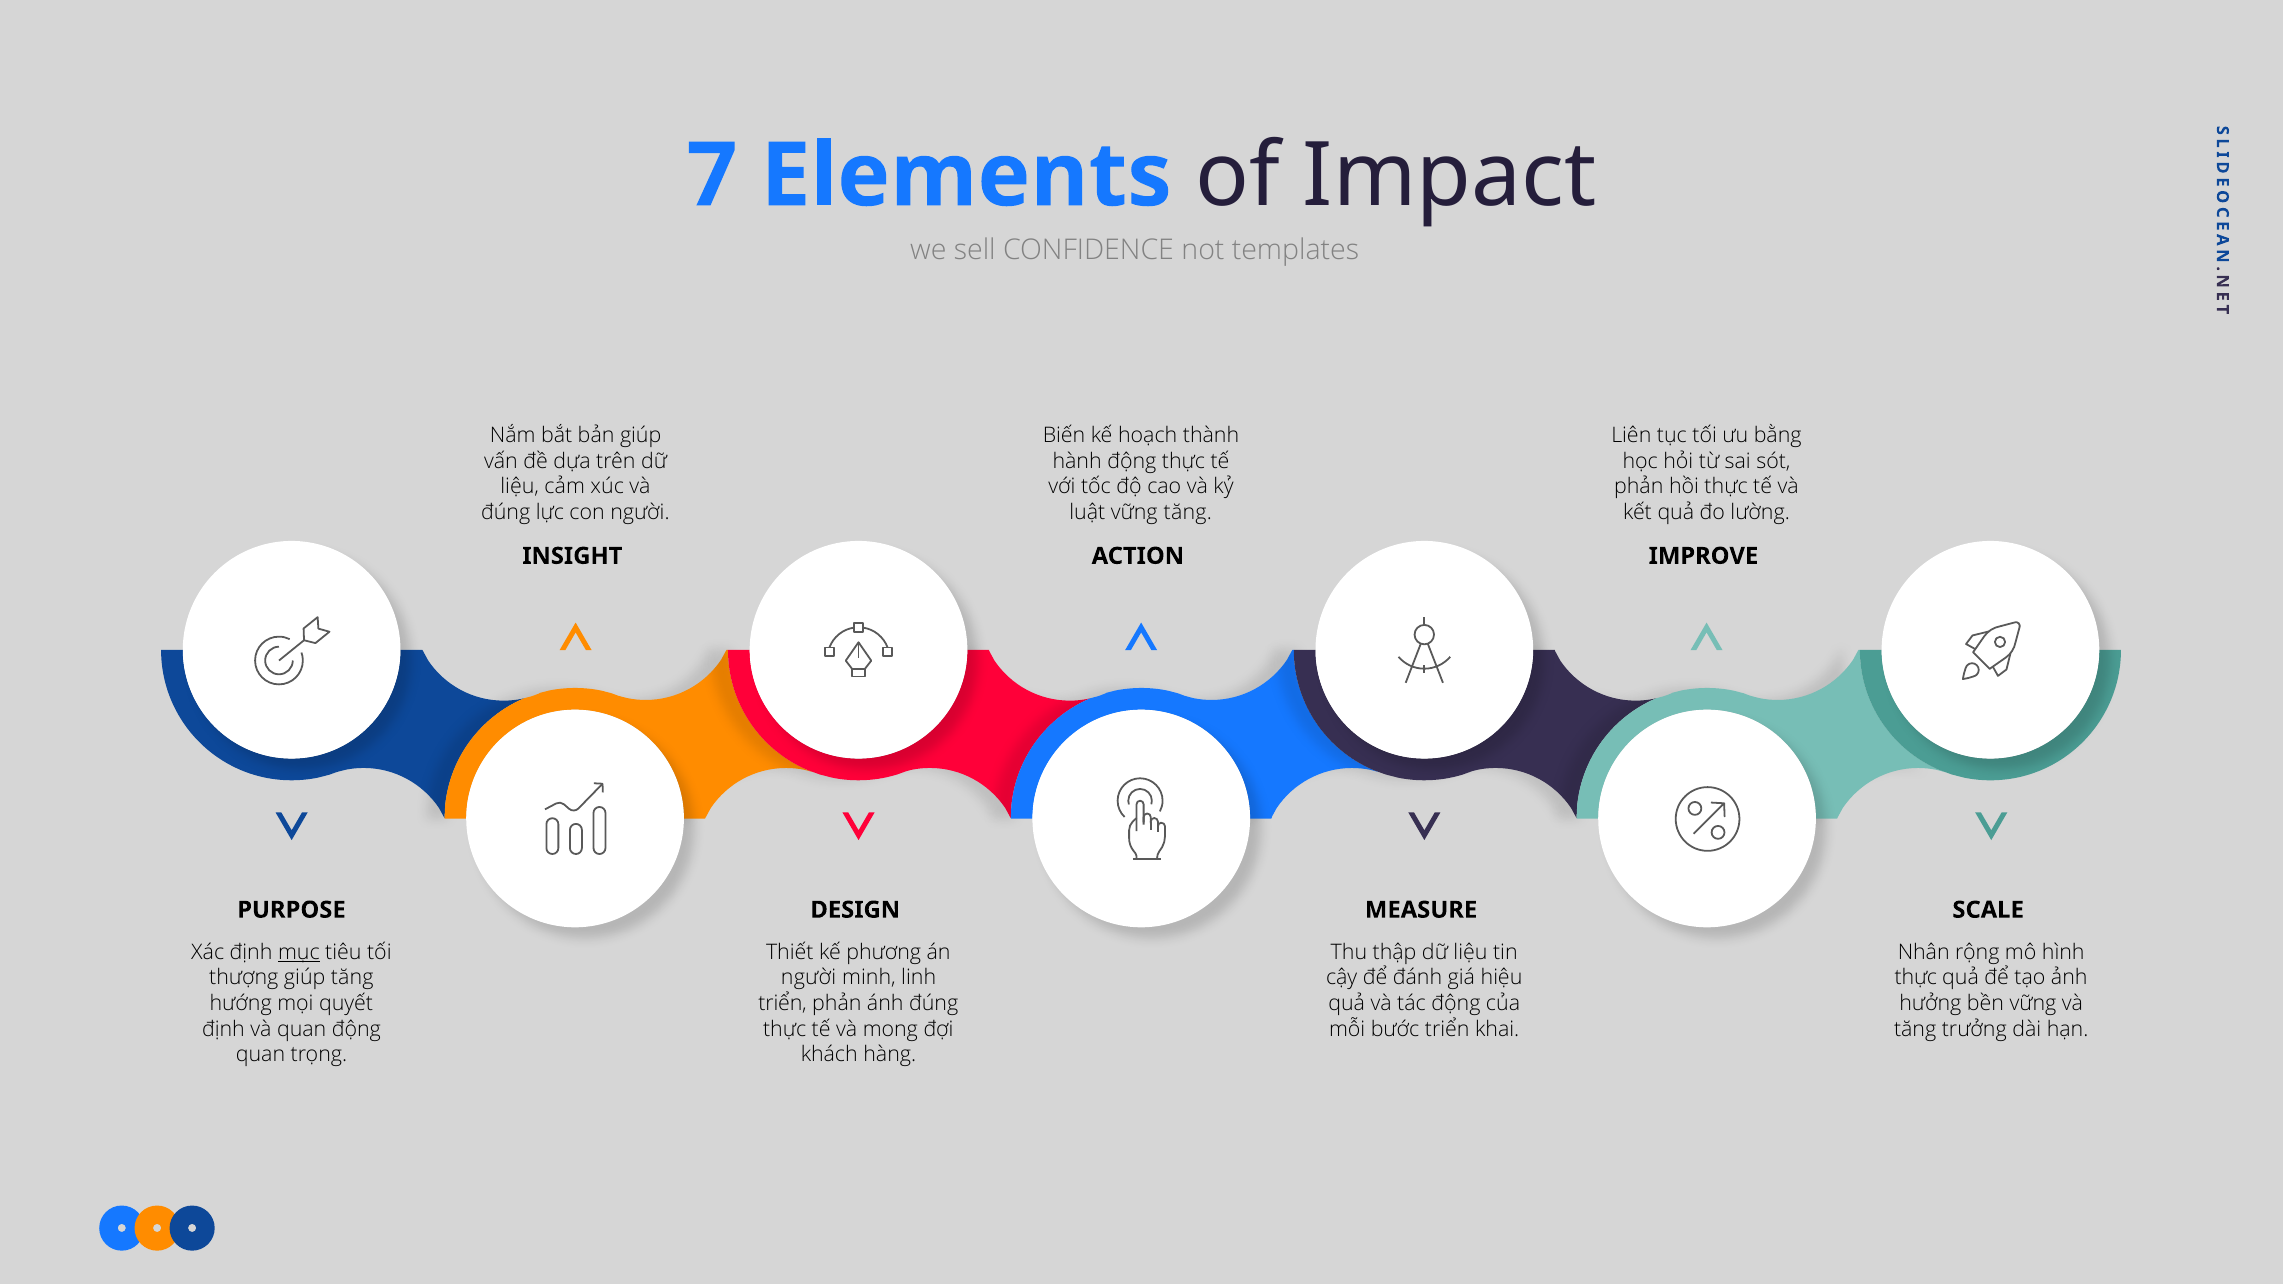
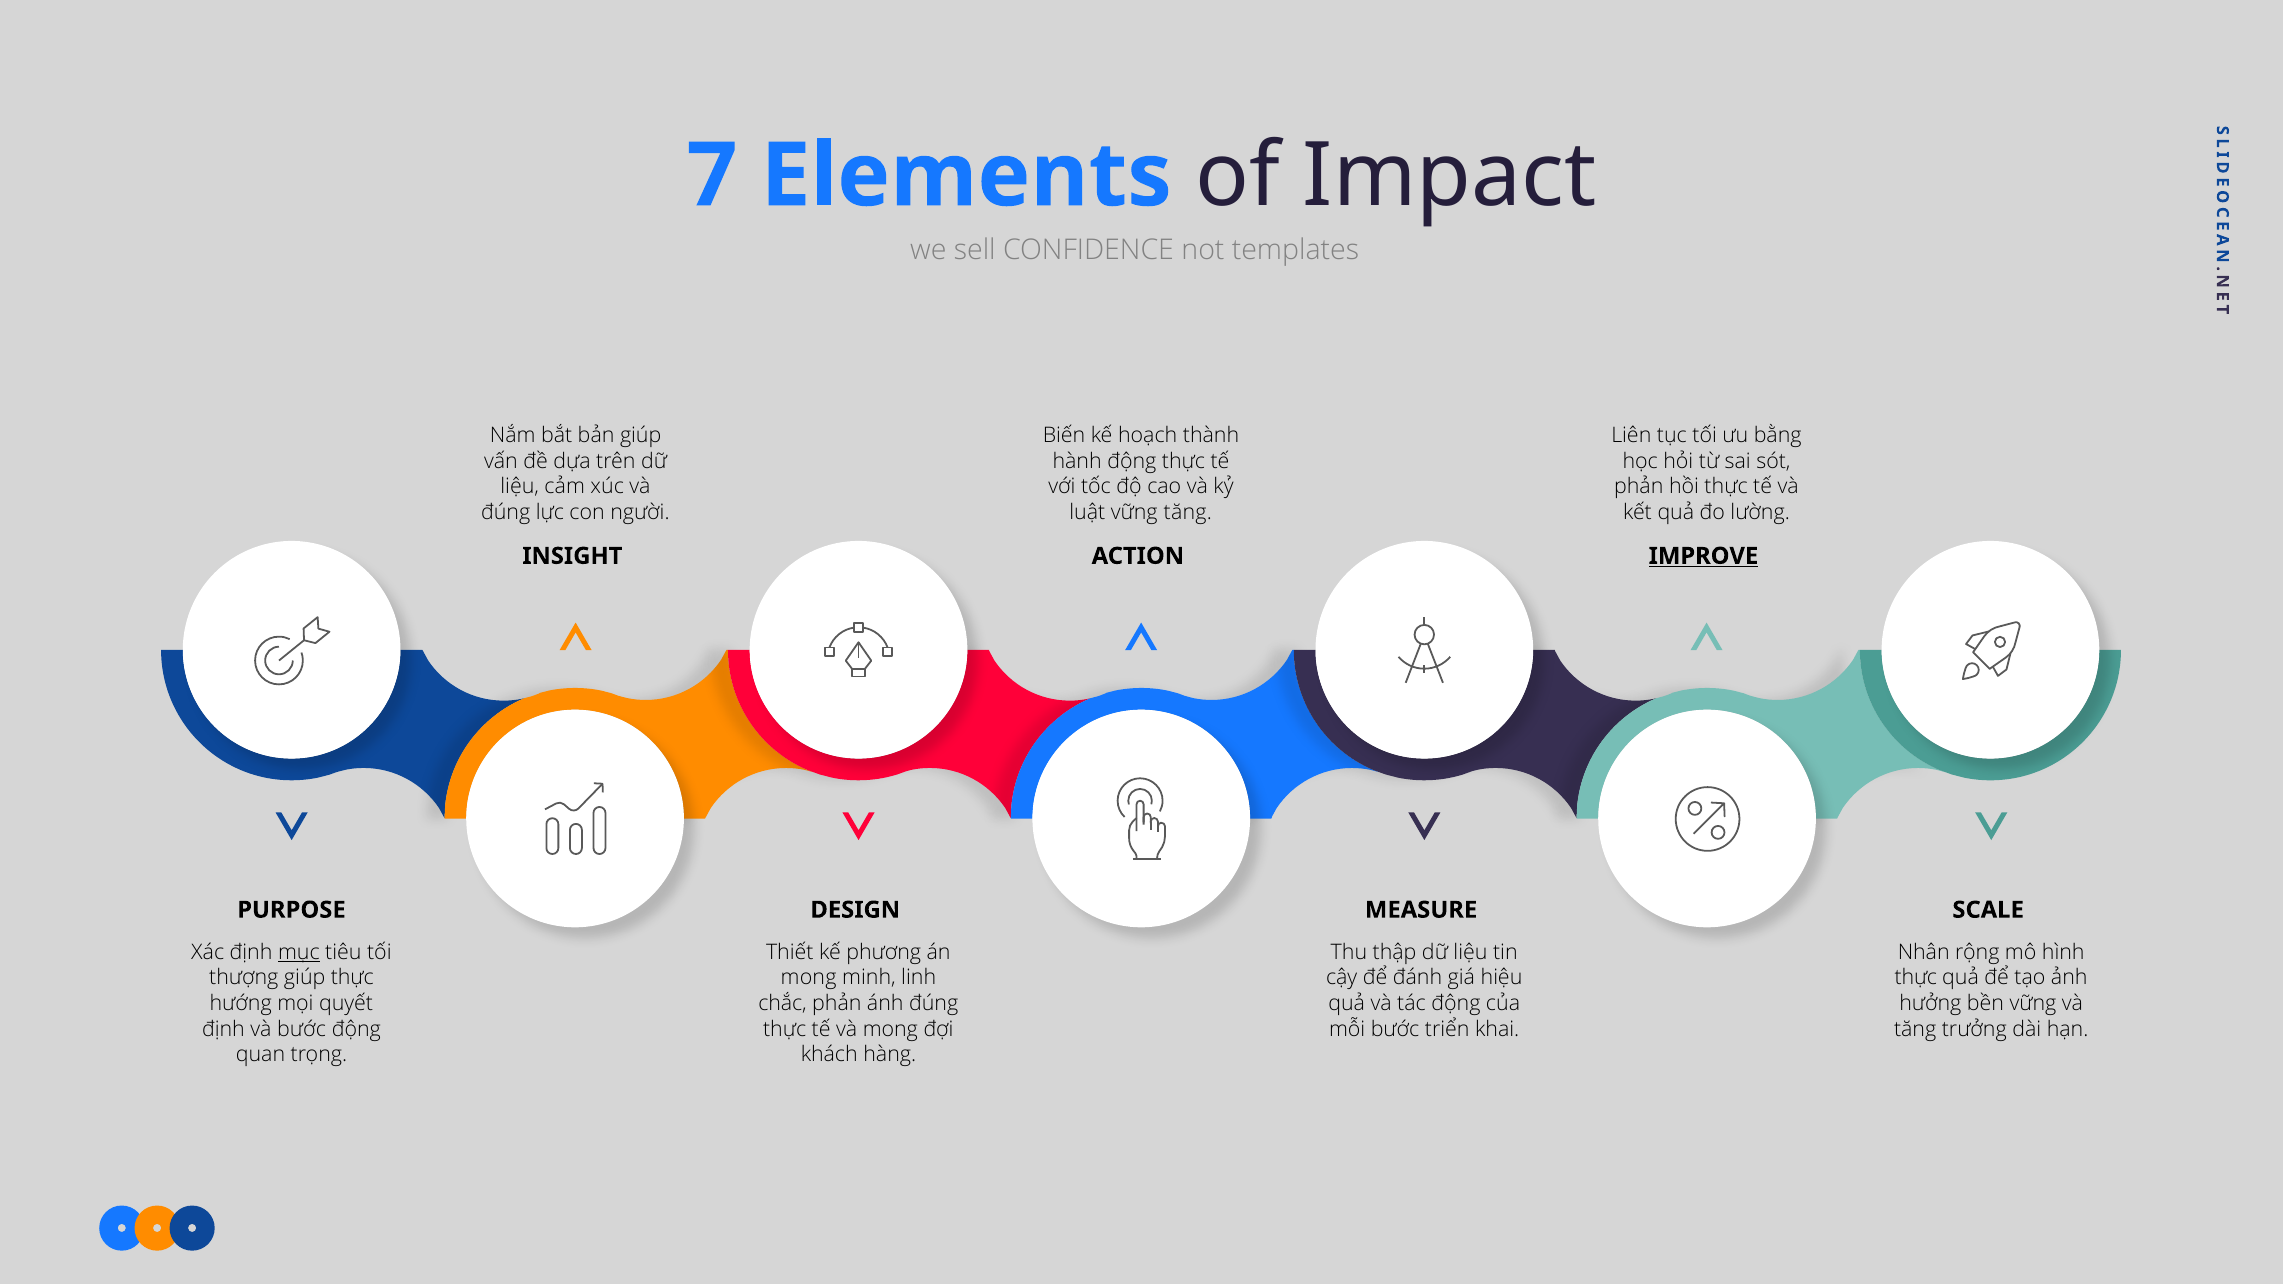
IMPROVE underline: none -> present (1703, 556)
giúp tăng: tăng -> thực (352, 978)
người: người -> mong (809, 978)
triển: triển -> chắc (783, 1004)
và quan: quan -> bước (302, 1029)
